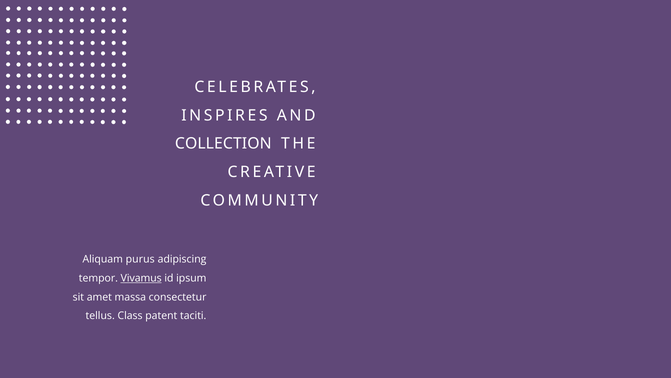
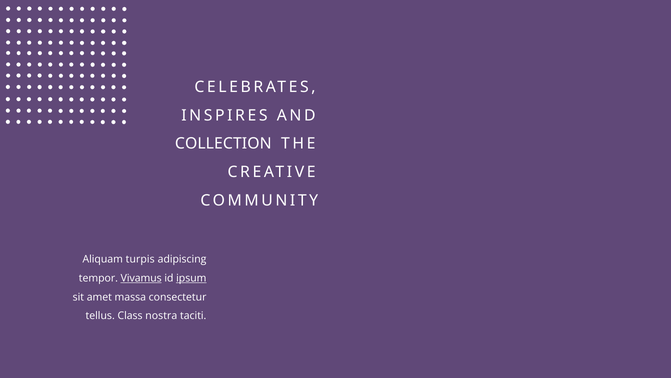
purus: purus -> turpis (140, 259)
ipsum underline: none -> present (191, 278)
patent: patent -> nostra (161, 316)
